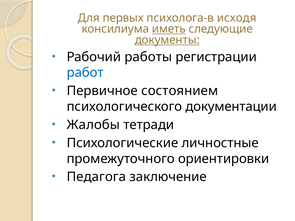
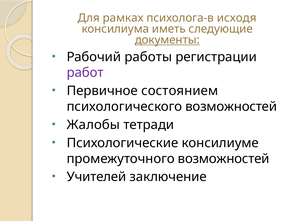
первых: первых -> рамках (123, 18)
иметь underline: present -> none (169, 29)
работ colour: blue -> purple (85, 73)
психологического документации: документации -> возможностей (231, 107)
личностные: личностные -> консилиуме (220, 143)
промежуточного ориентировки: ориентировки -> возможностей (224, 159)
Педагога: Педагога -> Учителей (96, 177)
